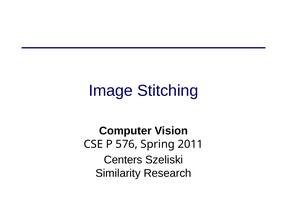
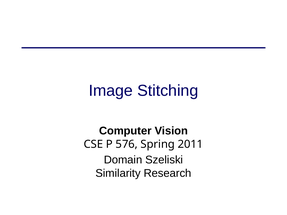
Centers: Centers -> Domain (123, 160)
